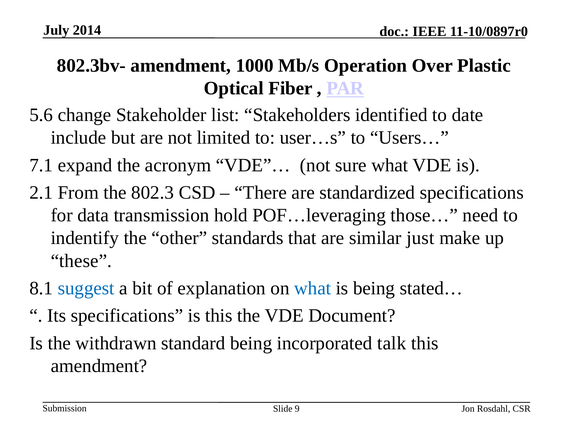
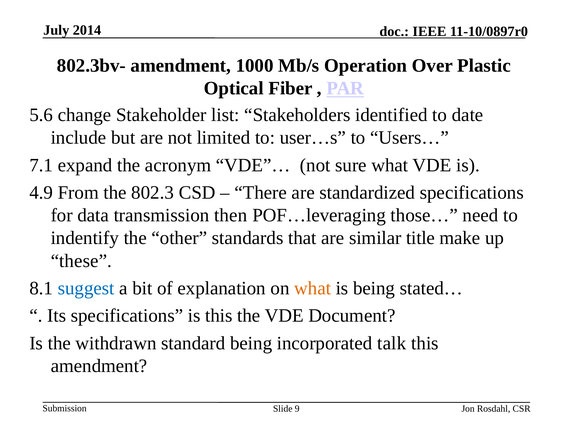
2.1: 2.1 -> 4.9 (41, 193)
hold: hold -> then (231, 215)
just: just -> title (421, 238)
what colour: blue -> orange (313, 288)
